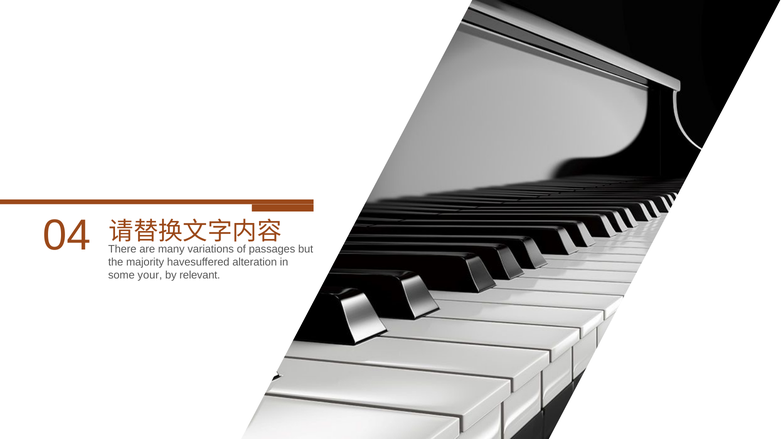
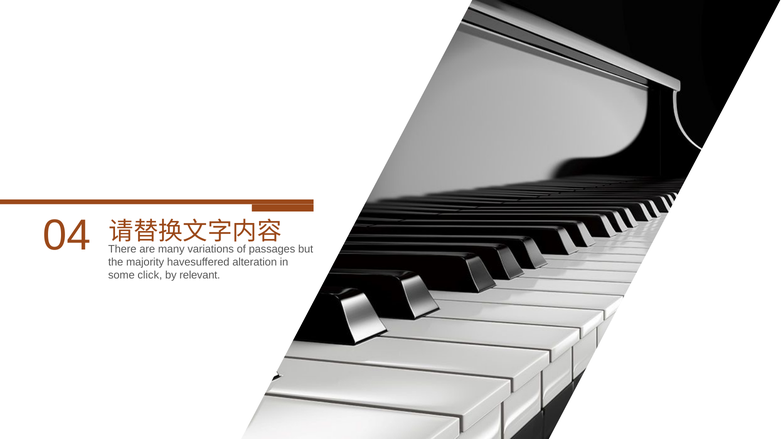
your: your -> click (150, 275)
